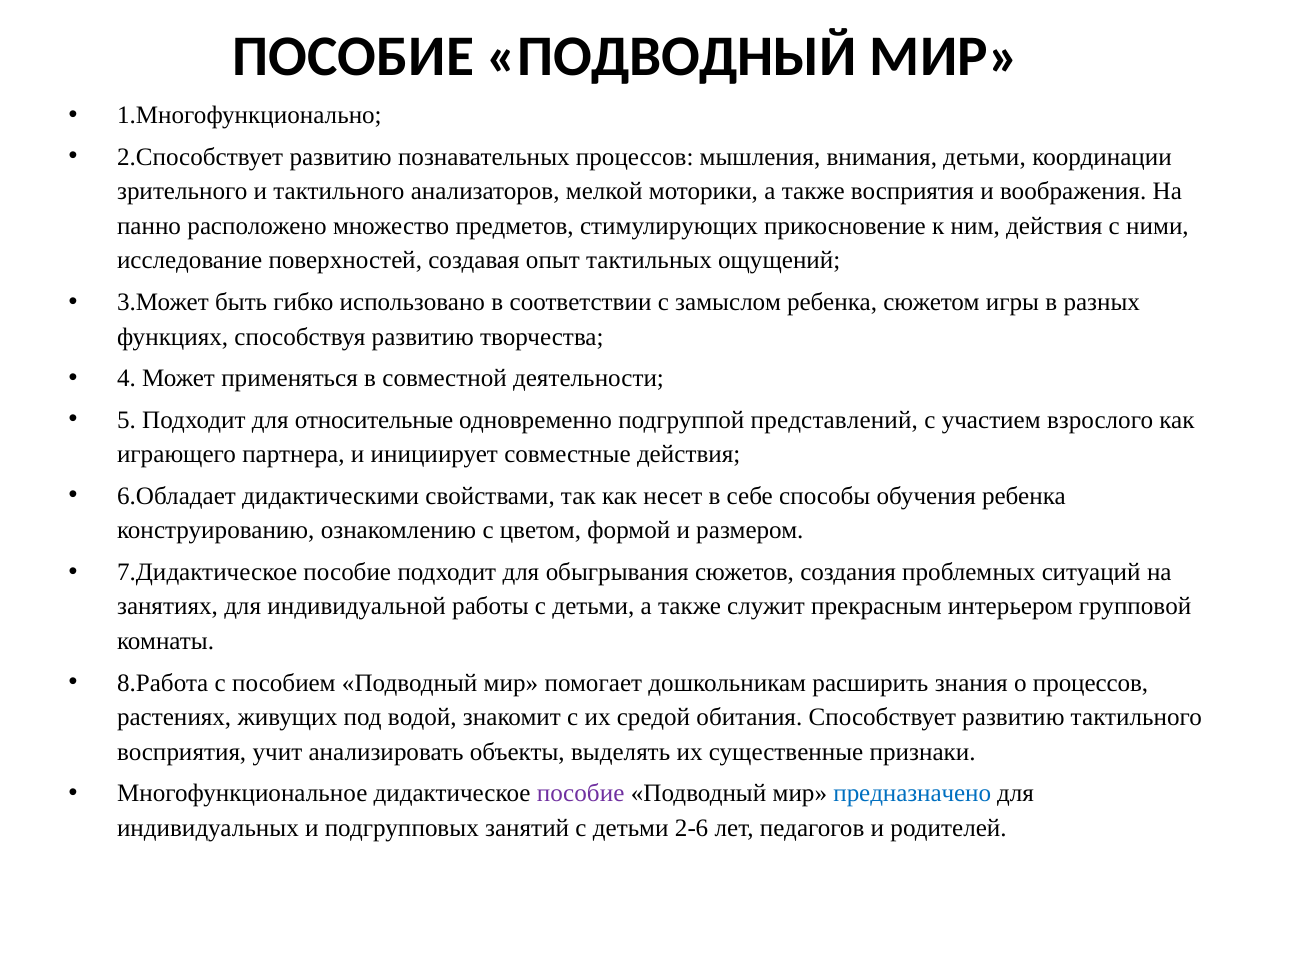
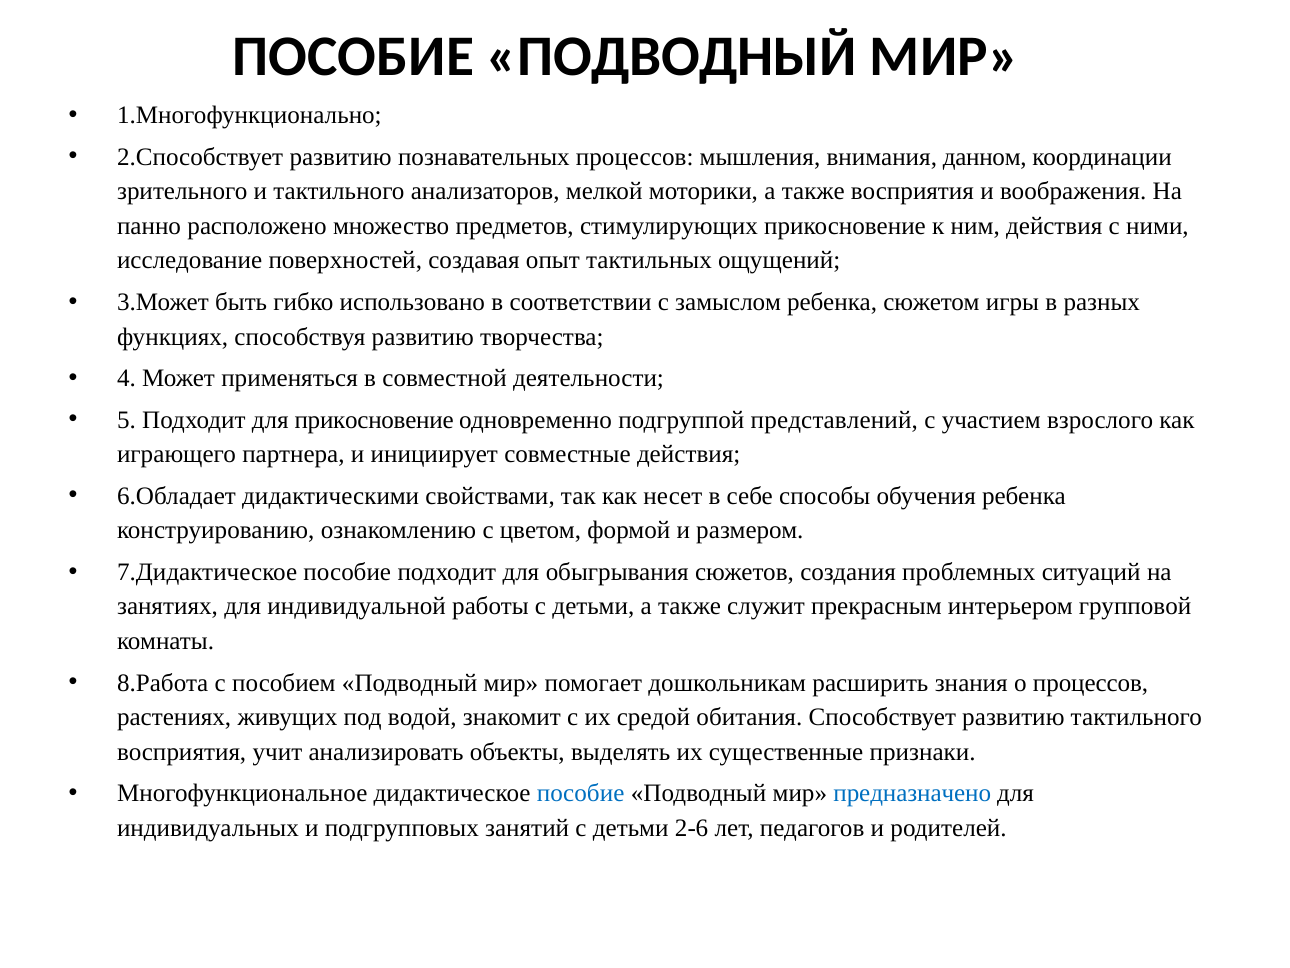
внимания детьми: детьми -> данном (985, 157)
для относительные: относительные -> прикосновение (374, 420)
пособие colour: purple -> blue (581, 793)
